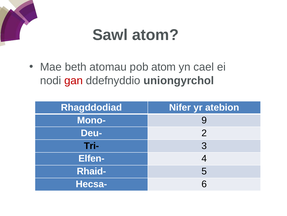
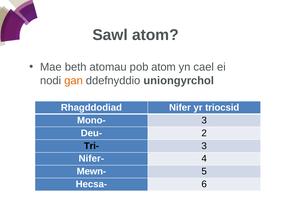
gan colour: red -> orange (74, 80)
atebion: atebion -> triocsid (222, 107)
Mono- 9: 9 -> 3 (204, 120)
Elfen-: Elfen- -> Nifer- (91, 158)
Rhaid-: Rhaid- -> Mewn- (91, 171)
